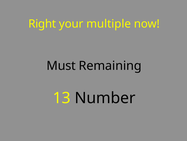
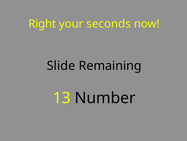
multiple: multiple -> seconds (109, 24)
Must: Must -> Slide (61, 66)
